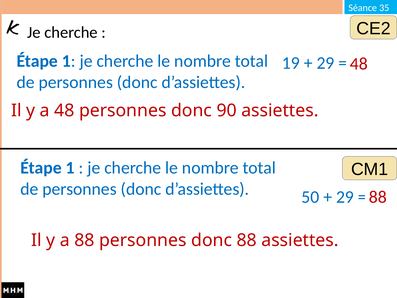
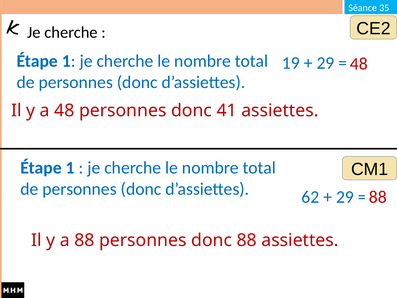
90: 90 -> 41 (227, 110)
50: 50 -> 62 (310, 197)
